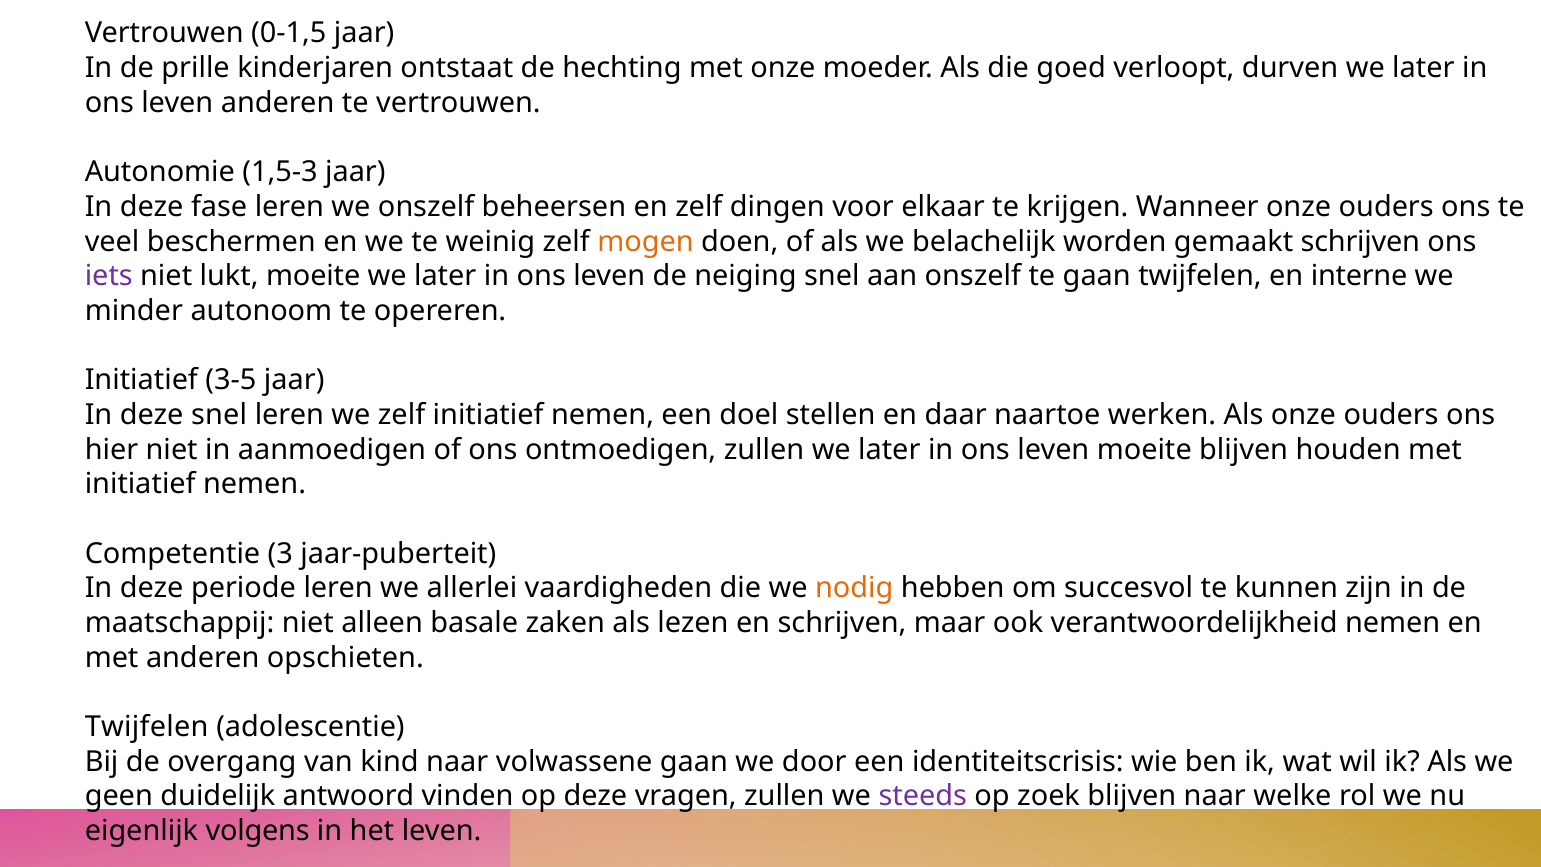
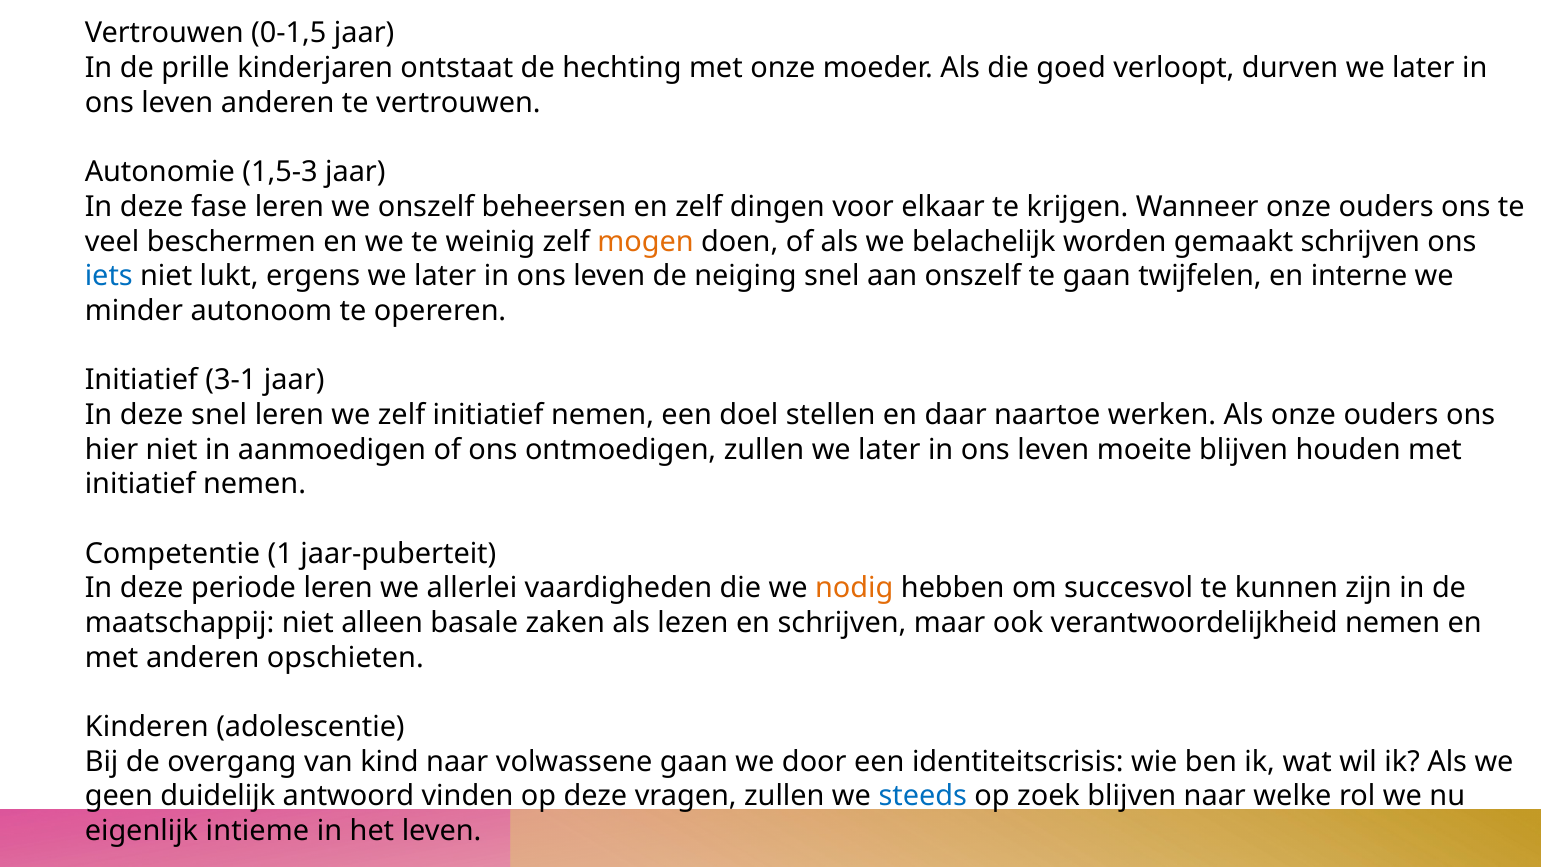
iets colour: purple -> blue (109, 276)
lukt moeite: moeite -> ergens (313, 276)
3-5: 3-5 -> 3-1 (231, 380)
3: 3 -> 1 (280, 554)
Twijfelen: Twijfelen -> Kinderen (147, 727)
steeds colour: purple -> blue (923, 796)
volgens: volgens -> intieme (257, 831)
